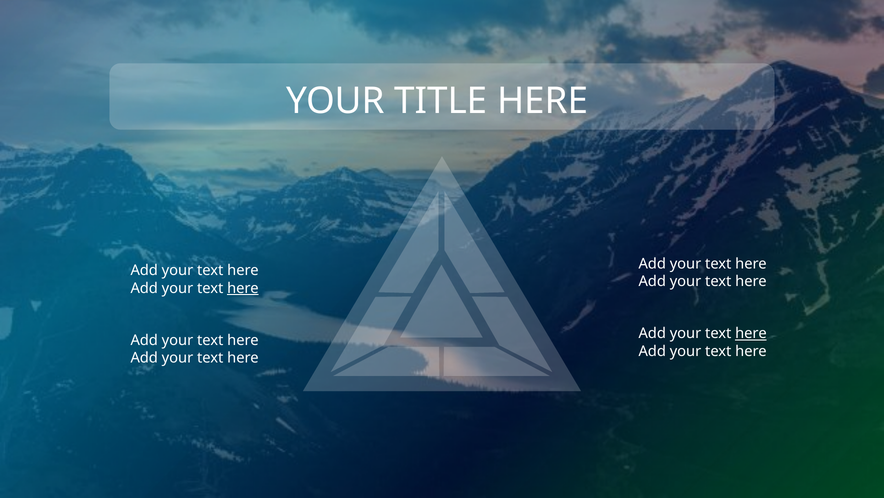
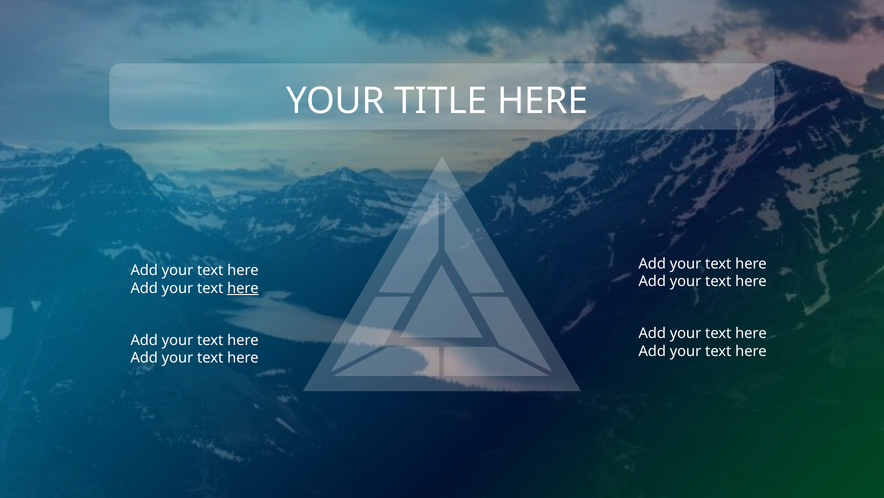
here underline: present -> none (751, 333)
